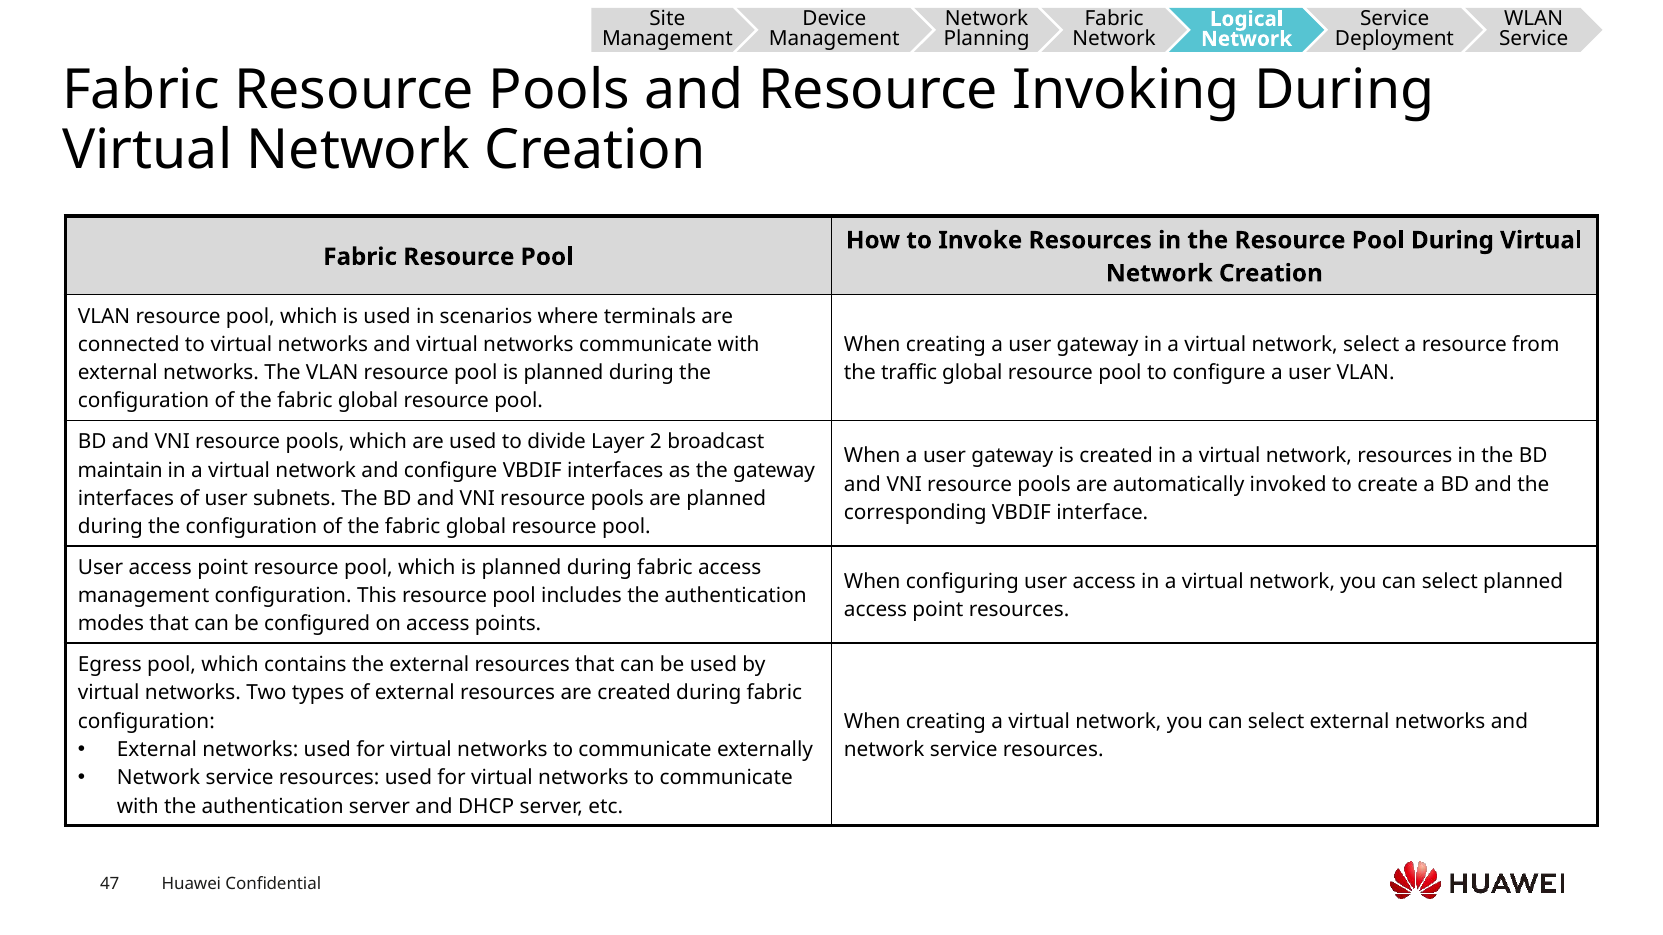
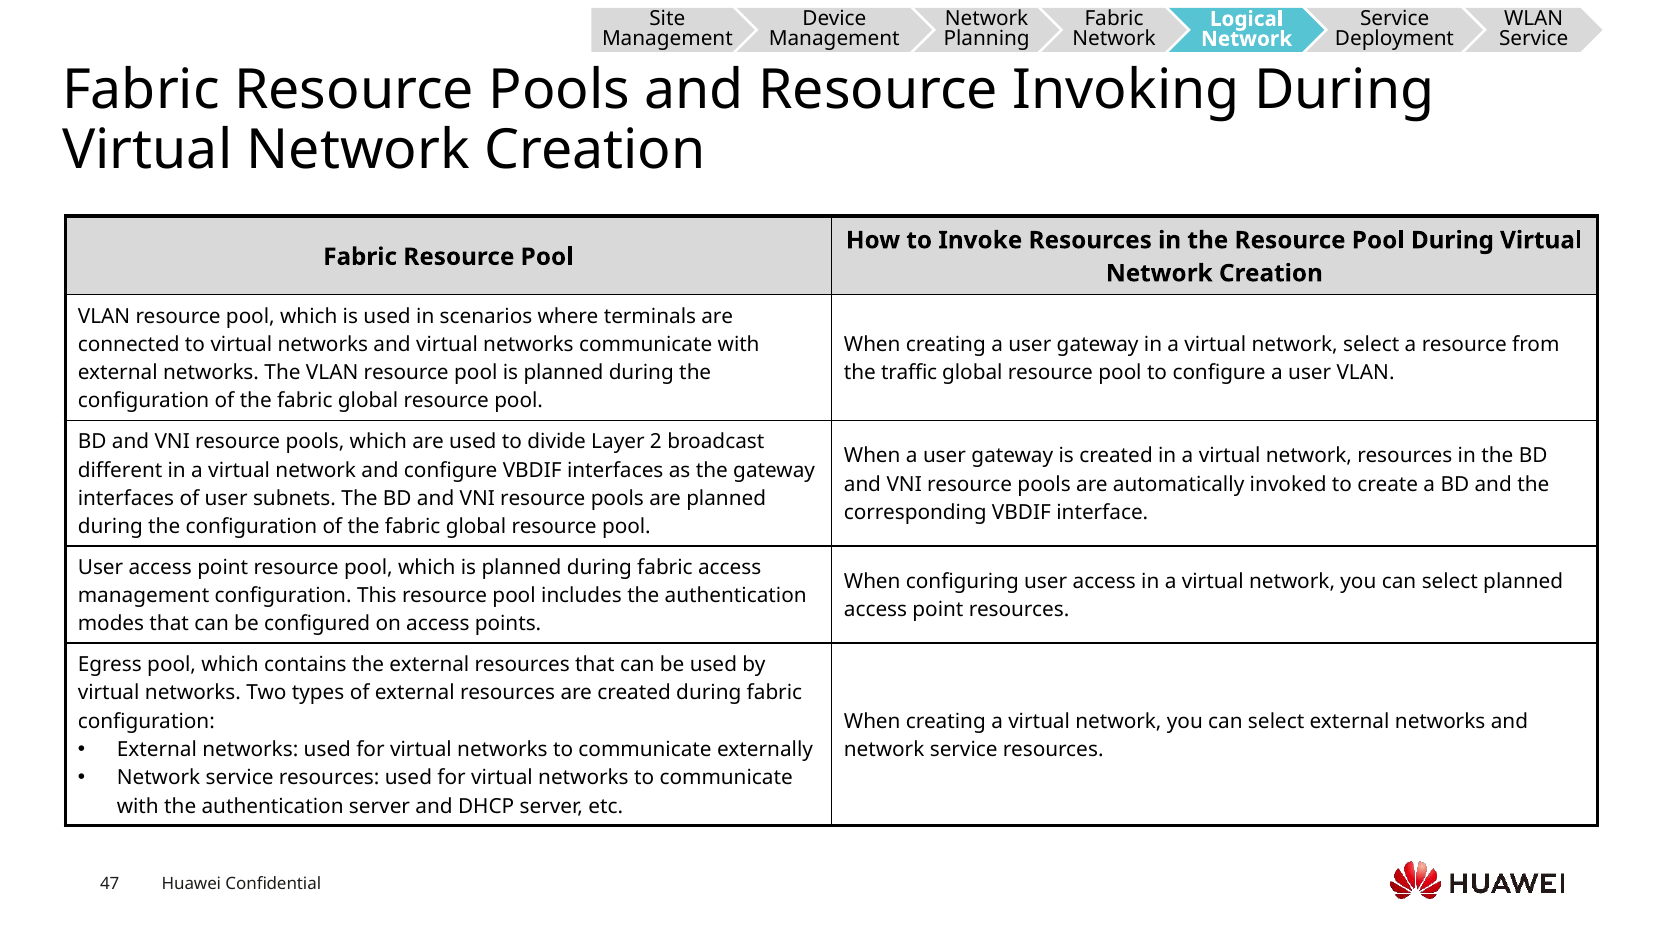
maintain: maintain -> different (120, 470)
